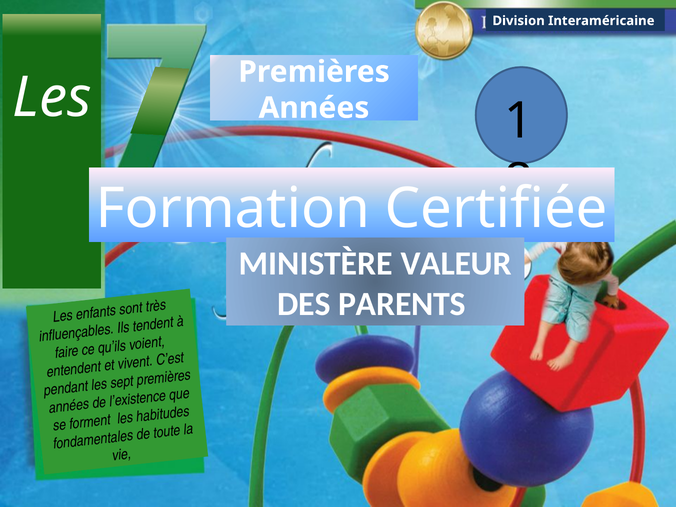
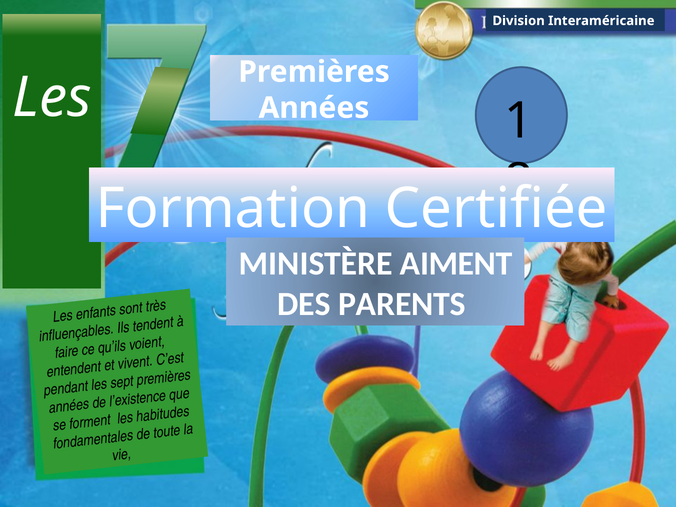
VALEUR: VALEUR -> AIMENT (456, 263)
